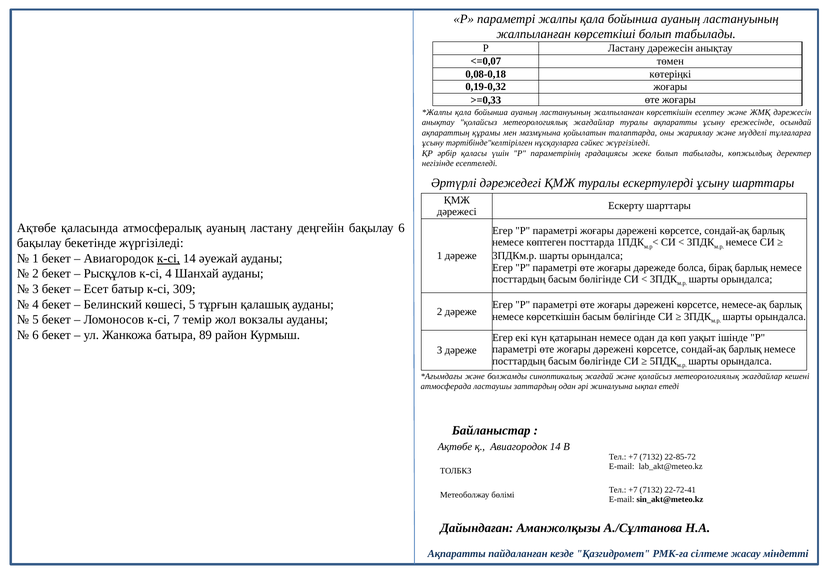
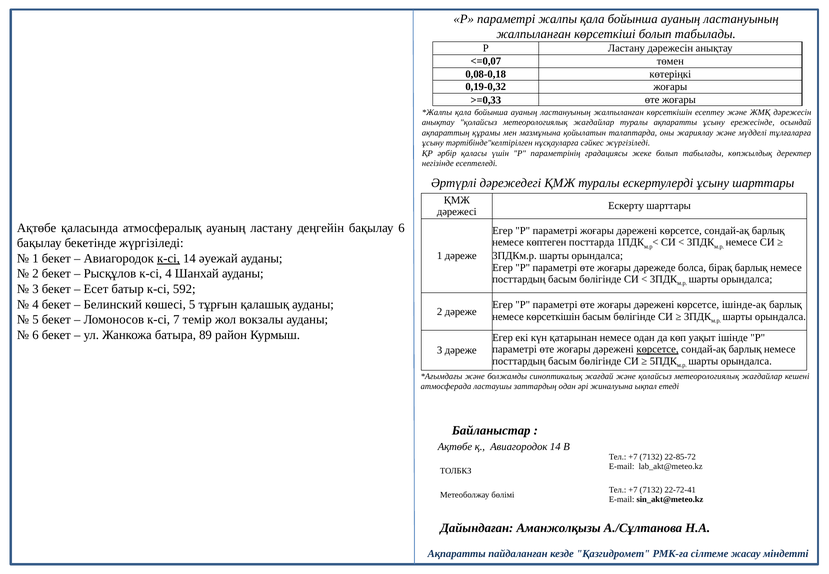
309: 309 -> 592 (184, 289)
немесе-ақ: немесе-ақ -> ішінде-ақ (744, 305)
көрсетсе underline: none -> present (658, 349)
